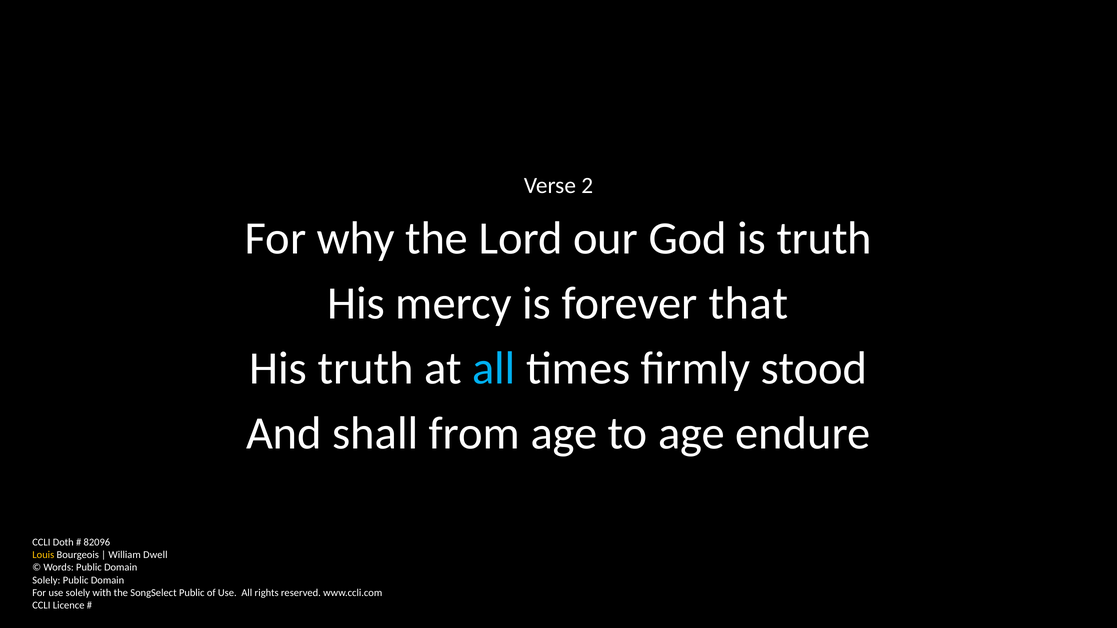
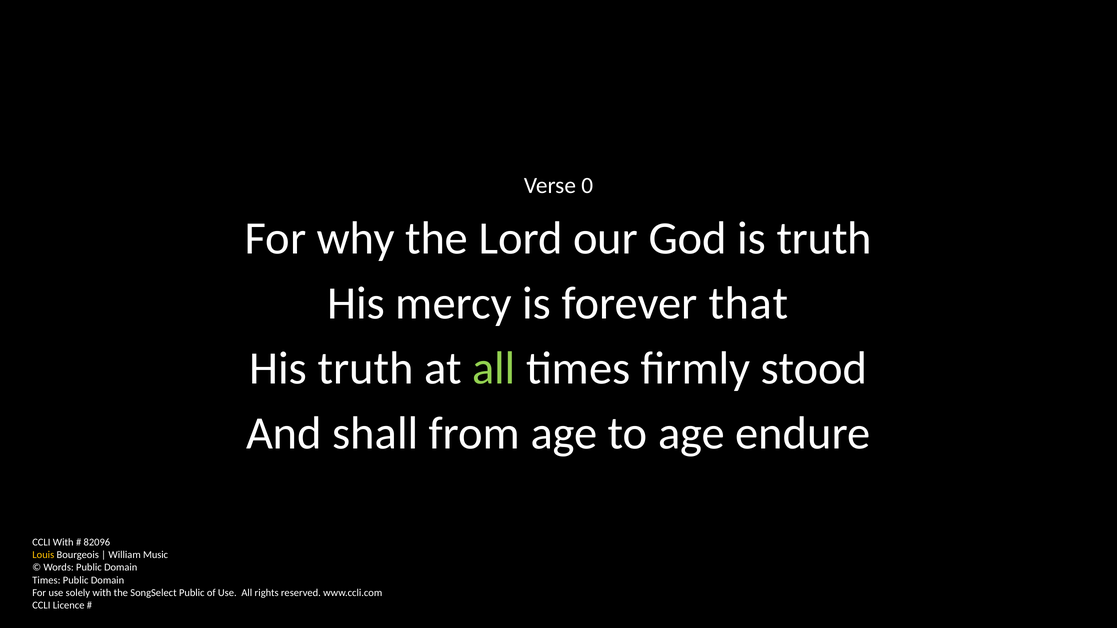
2: 2 -> 0 (587, 186)
all colour: light blue -> light green (494, 369)
CCLI Doth: Doth -> With (63, 543)
Dwell: Dwell -> Music (156, 555)
Solely: Solely -> Times (46, 580)
